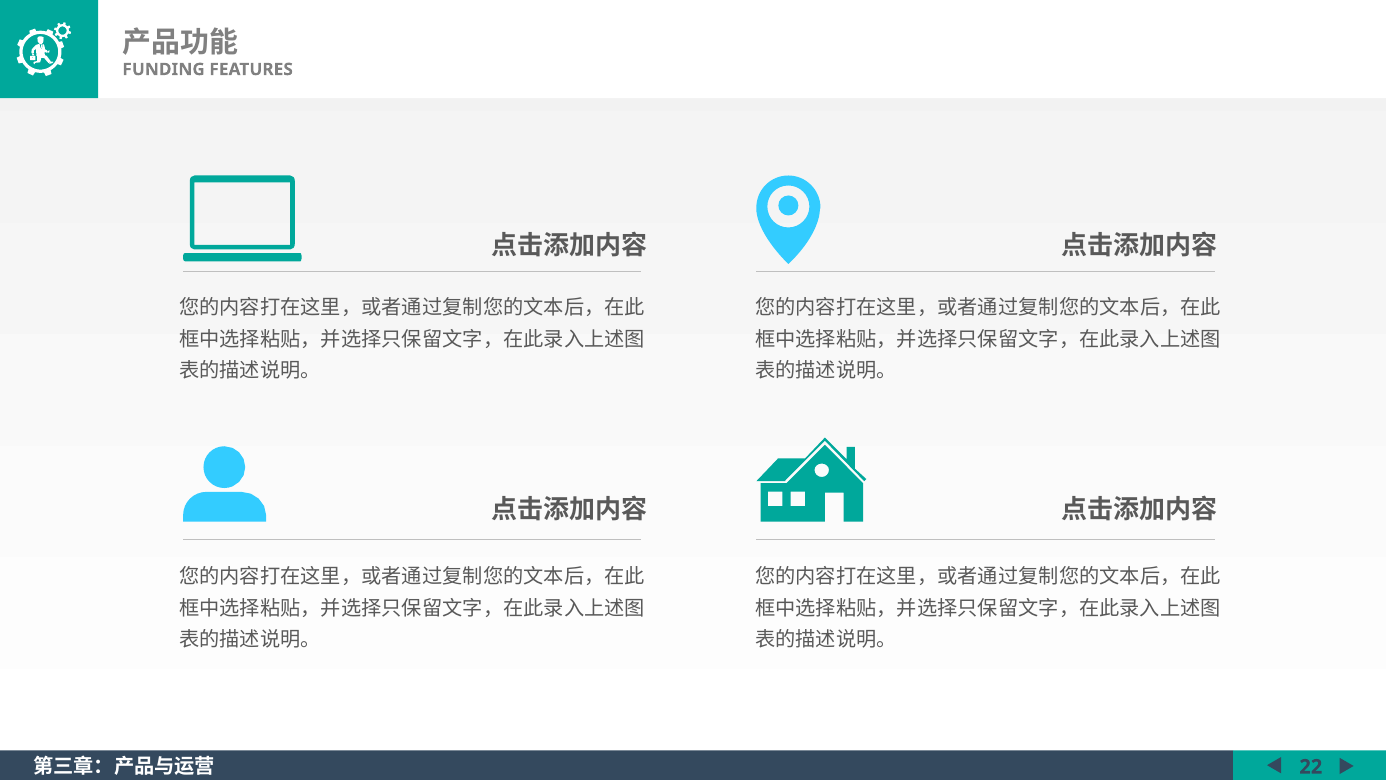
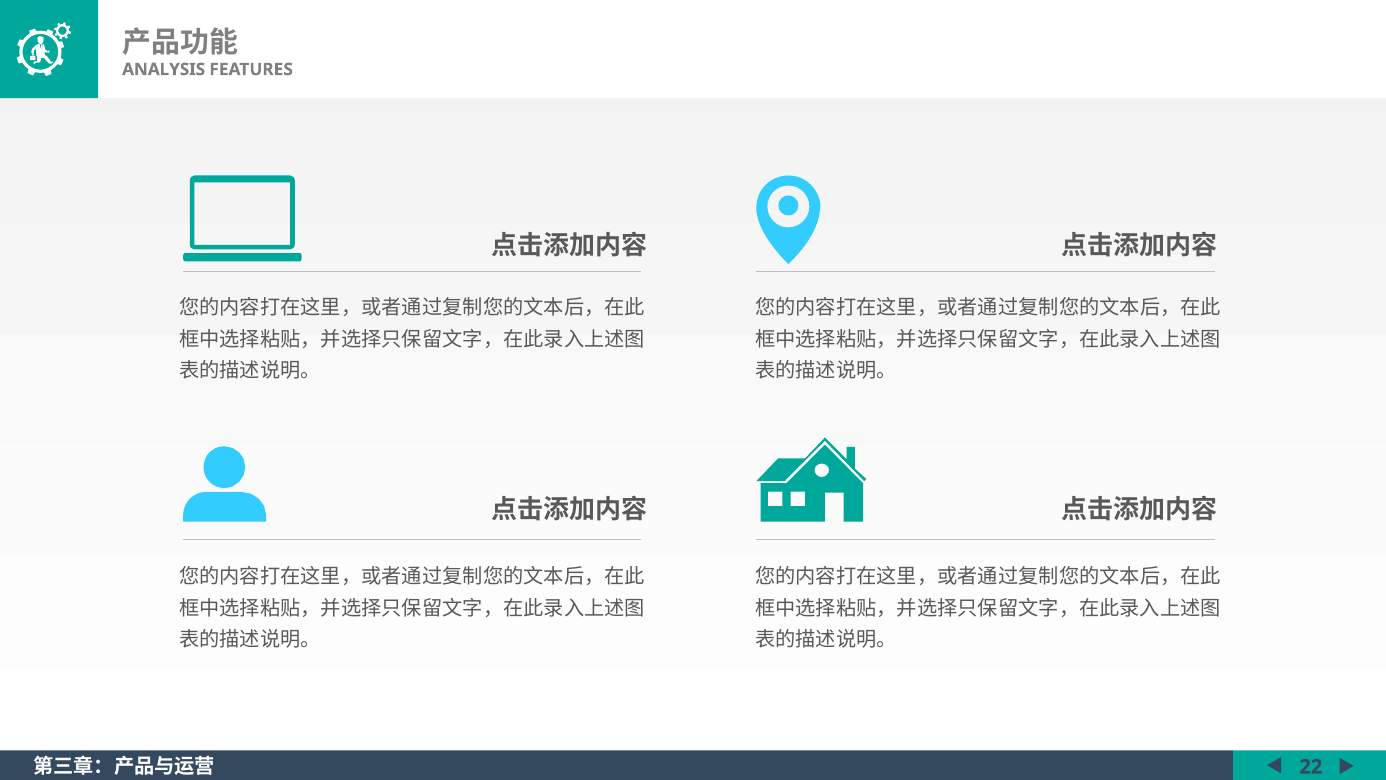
FUNDING: FUNDING -> ANALYSIS (164, 69)
